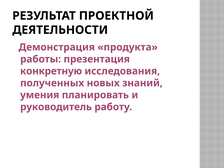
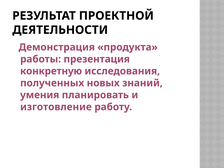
руководитель: руководитель -> изготовление (56, 107)
